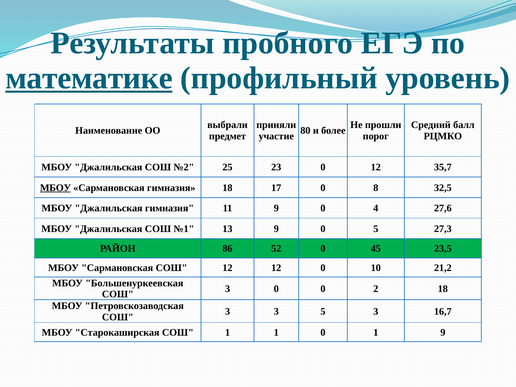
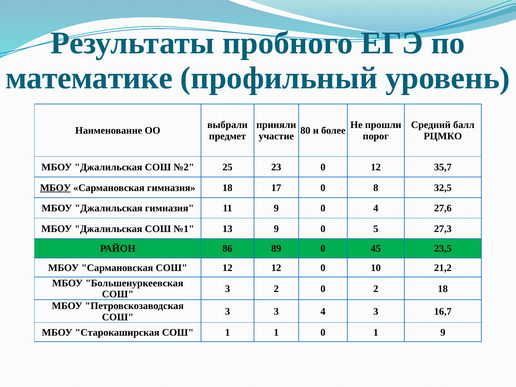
математике underline: present -> none (89, 78)
52: 52 -> 89 (276, 249)
3 0: 0 -> 2 (276, 289)
3 5: 5 -> 4 (323, 311)
